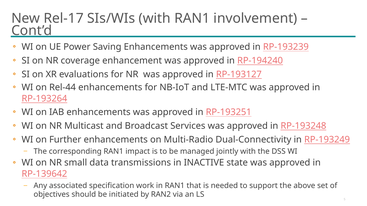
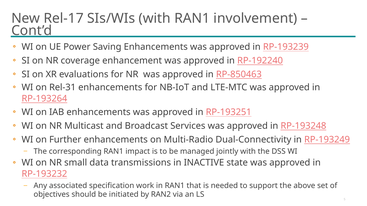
RP-194240: RP-194240 -> RP-192240 (260, 61)
RP-193127: RP-193127 -> RP-850463 (239, 75)
Rel-44: Rel-44 -> Rel-31 (63, 87)
RP-139642: RP-139642 -> RP-193232 (44, 174)
